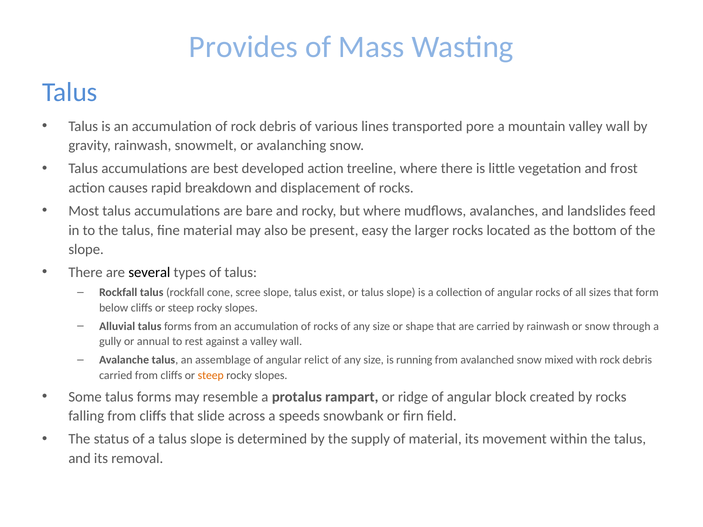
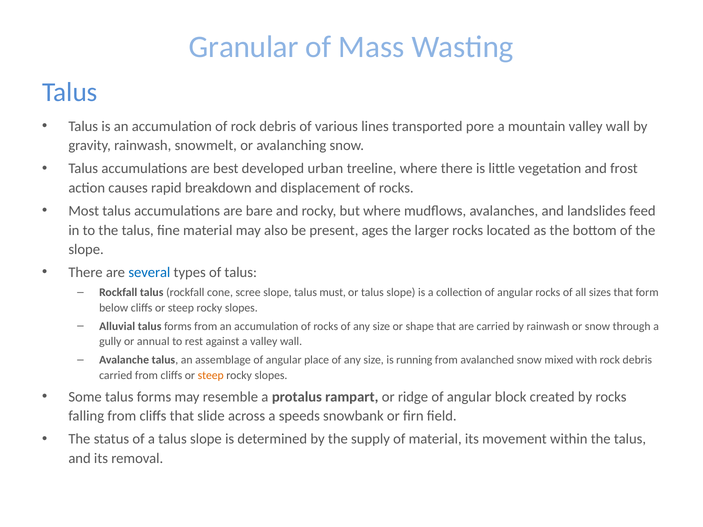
Provides: Provides -> Granular (244, 47)
developed action: action -> urban (325, 169)
easy: easy -> ages (375, 230)
several colour: black -> blue (149, 273)
exist: exist -> must (333, 293)
relict: relict -> place (317, 360)
